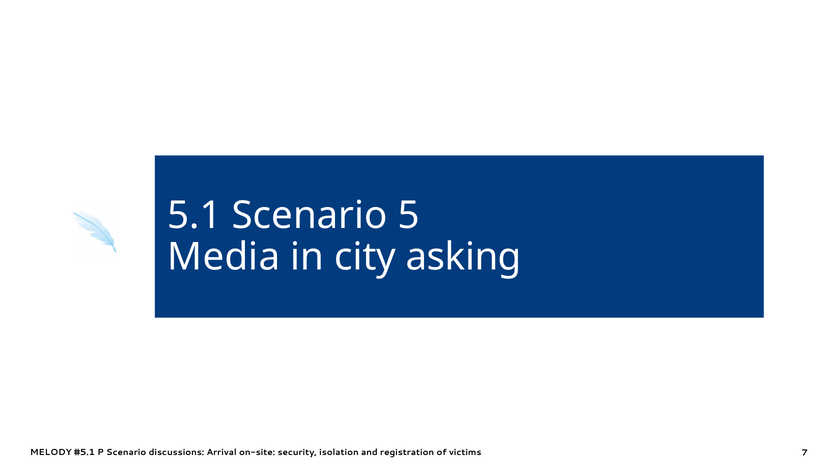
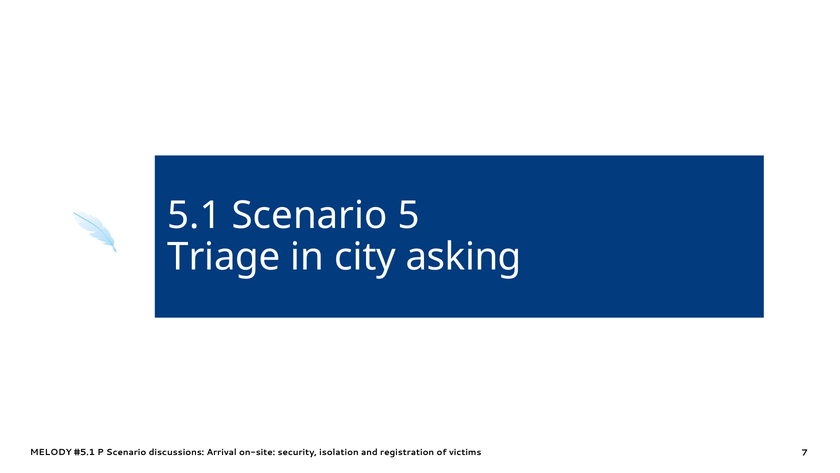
Media: Media -> Triage (224, 257)
